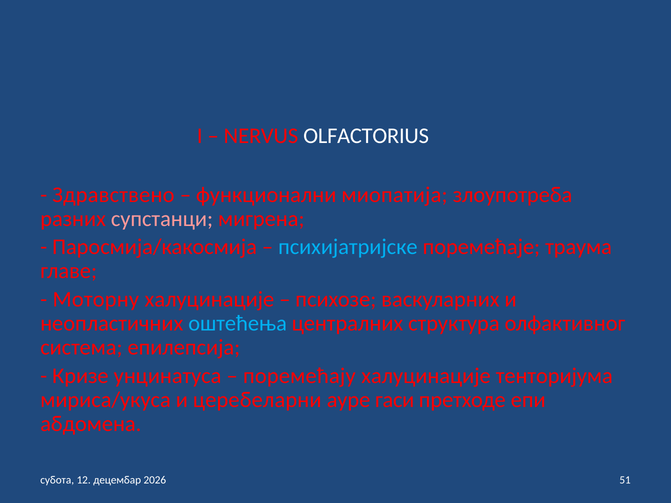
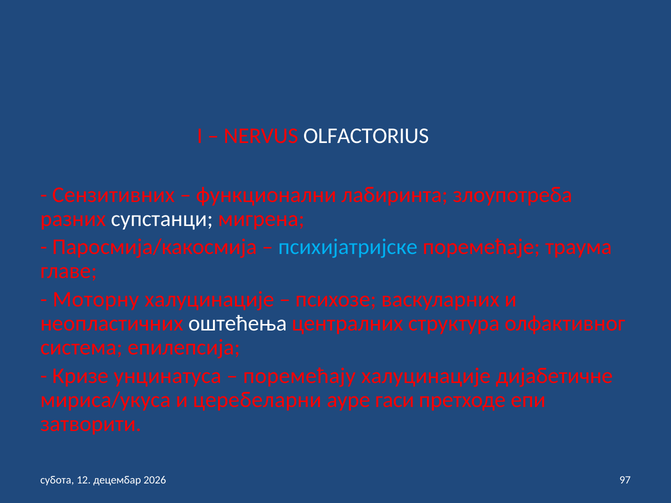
Здравствено: Здравствено -> Сензитивних (113, 195)
миопатија: миопатија -> лабиринта (395, 195)
супстанци colour: pink -> white (162, 219)
оштећења colour: light blue -> white (238, 324)
тенторијума: тенторијума -> дијабетичне (554, 376)
абдомена: абдомена -> затворити (91, 424)
51: 51 -> 97 (625, 480)
